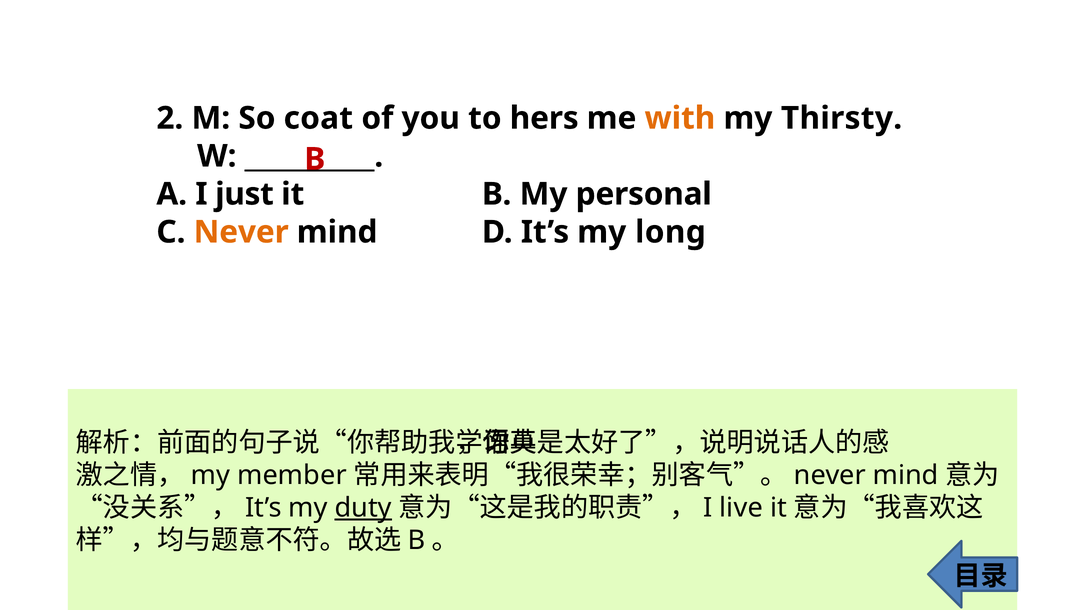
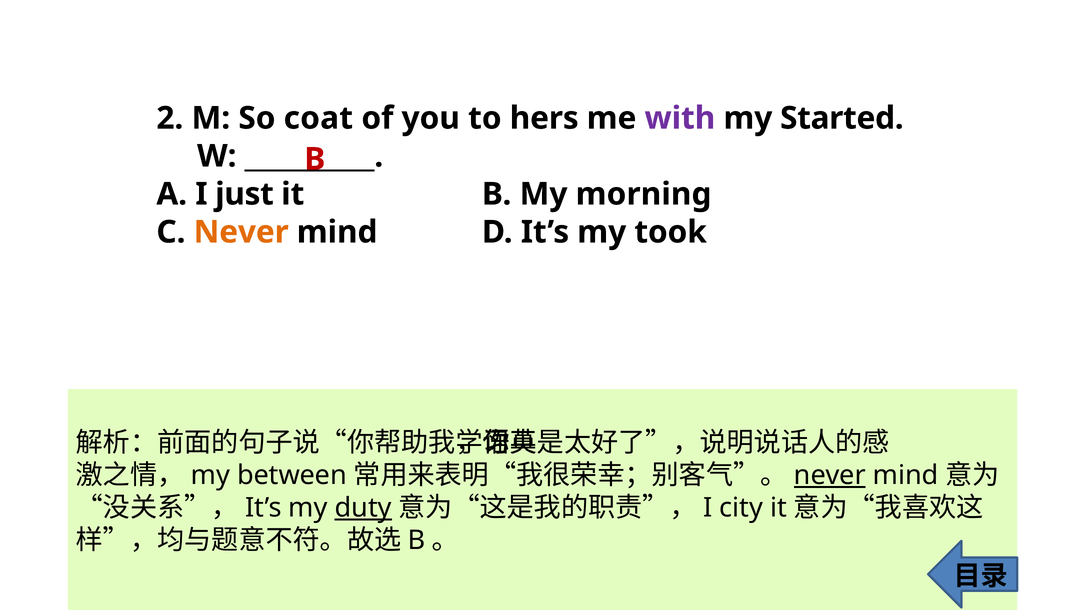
with colour: orange -> purple (680, 118)
Thirsty: Thirsty -> Started (842, 118)
personal: personal -> morning (644, 194)
long: long -> took (671, 232)
member: member -> between (292, 476)
never underline: none -> present (830, 476)
live: live -> city (741, 508)
